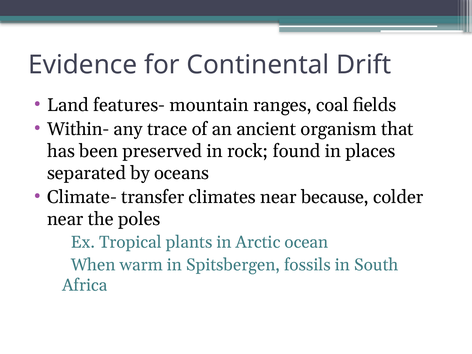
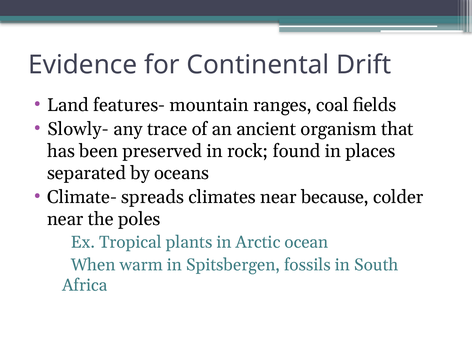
Within-: Within- -> Slowly- (78, 129)
transfer: transfer -> spreads (153, 197)
